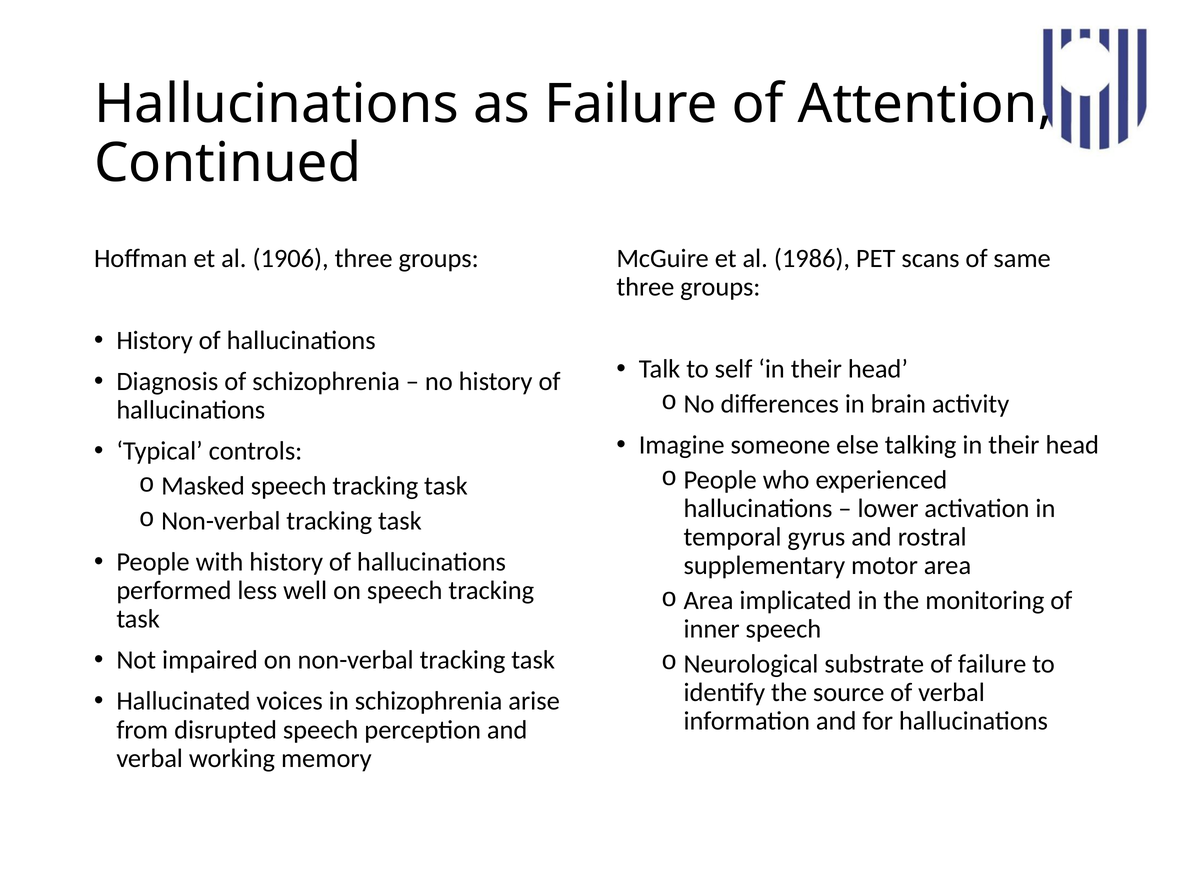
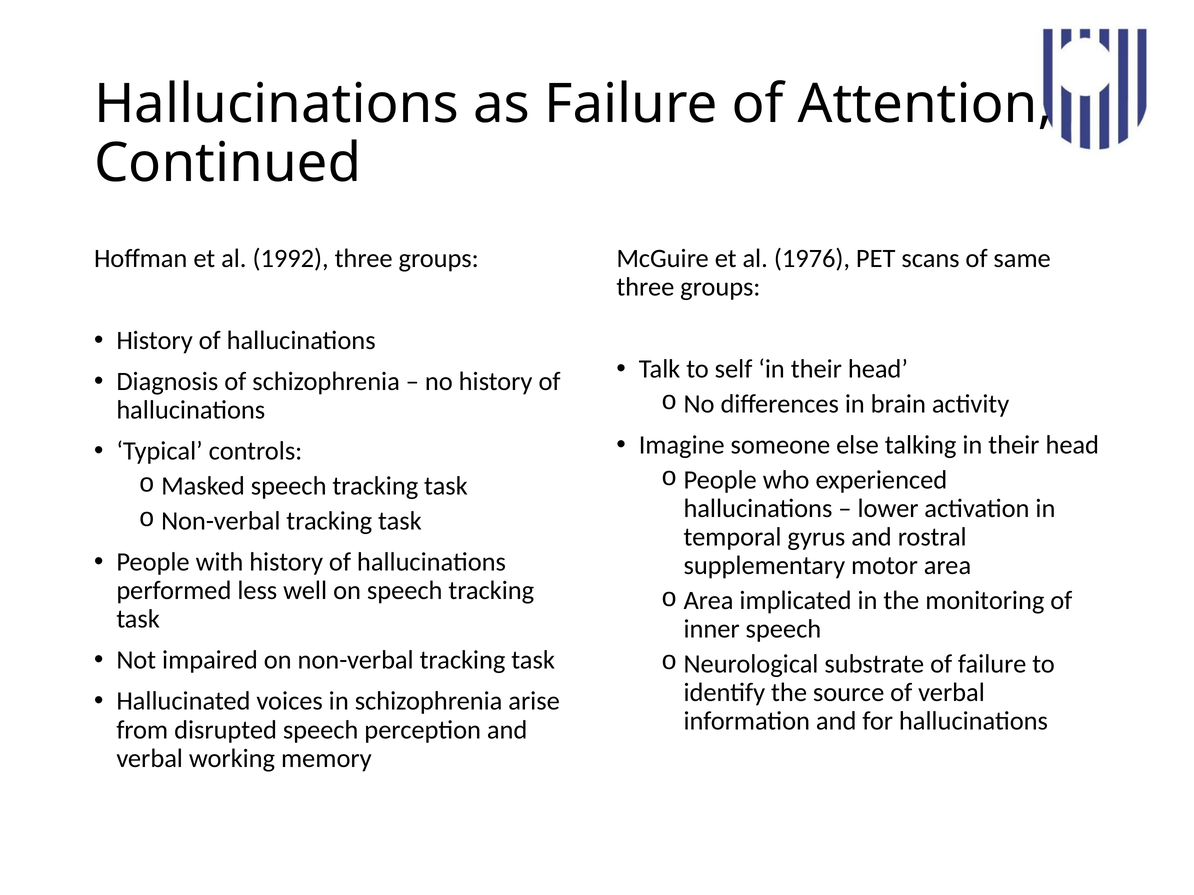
1906: 1906 -> 1992 (291, 258)
1986: 1986 -> 1976 (812, 258)
